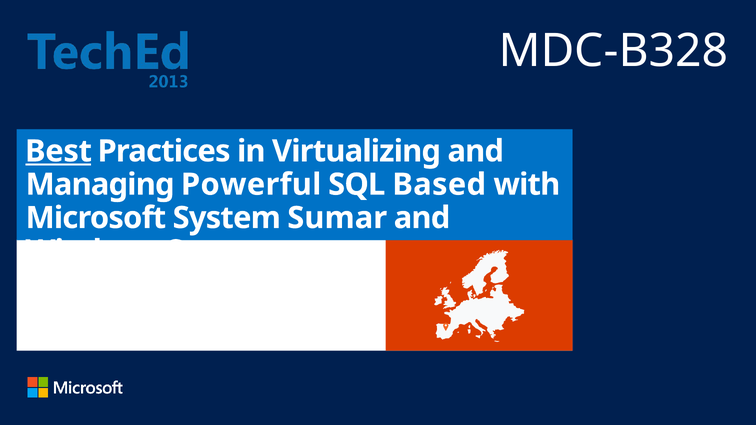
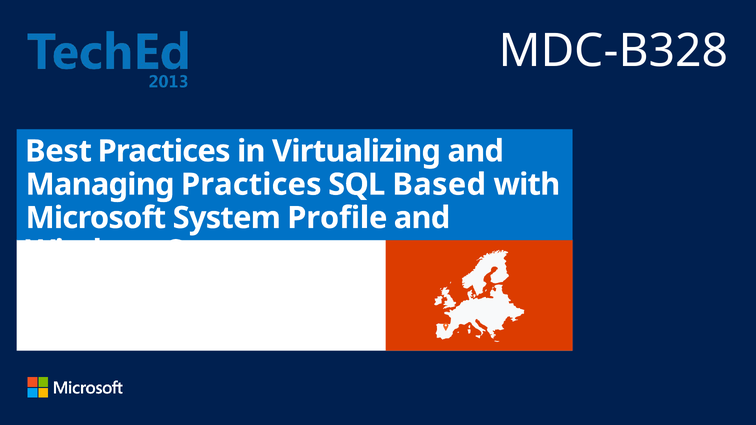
Best underline: present -> none (58, 151)
Managing Powerful: Powerful -> Practices (251, 185)
System Sumar: Sumar -> Profile (337, 218)
